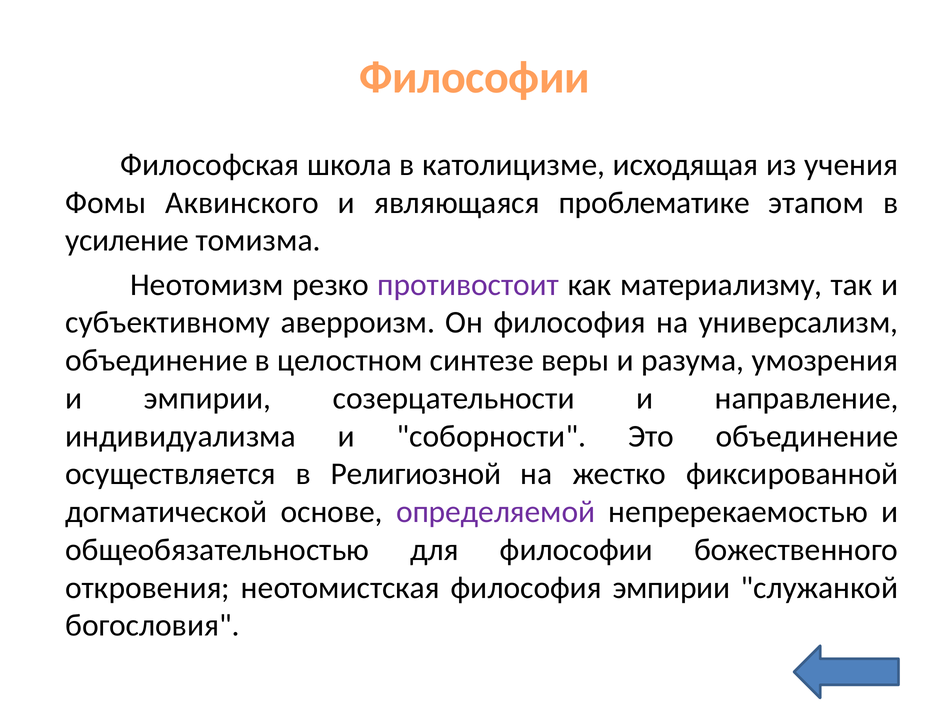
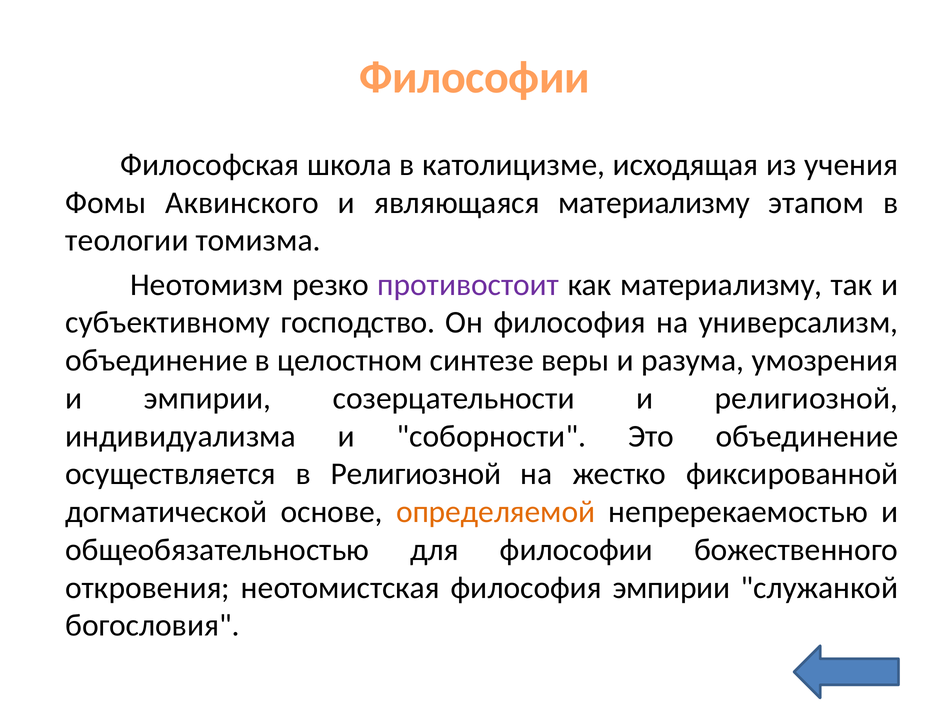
являющаяся проблематике: проблематике -> материализму (654, 203)
усиление: усиление -> теологии (127, 241)
аверроизм: аверроизм -> господство (358, 323)
и направление: направление -> религиозной (807, 398)
определяемой colour: purple -> orange (496, 512)
